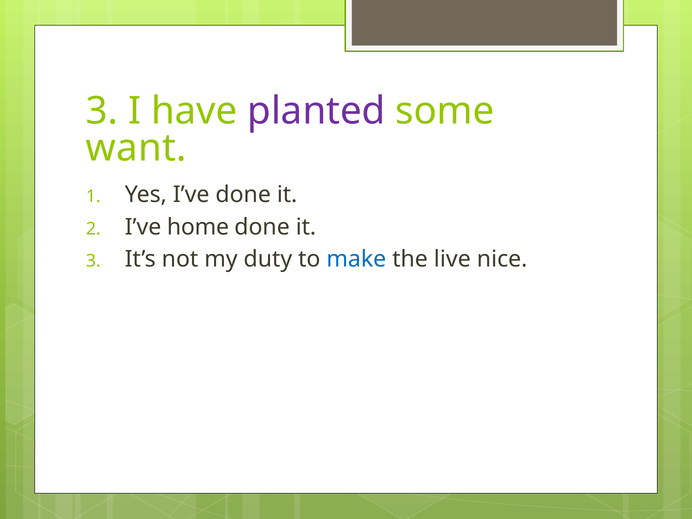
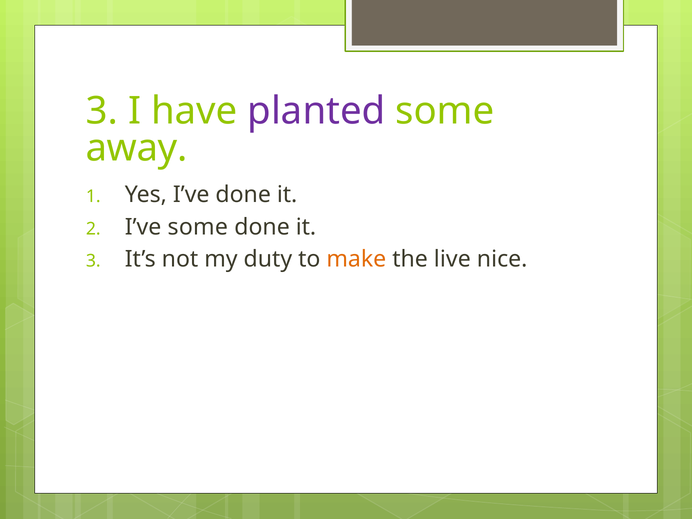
want: want -> away (137, 148)
I’ve home: home -> some (198, 227)
make colour: blue -> orange (356, 259)
